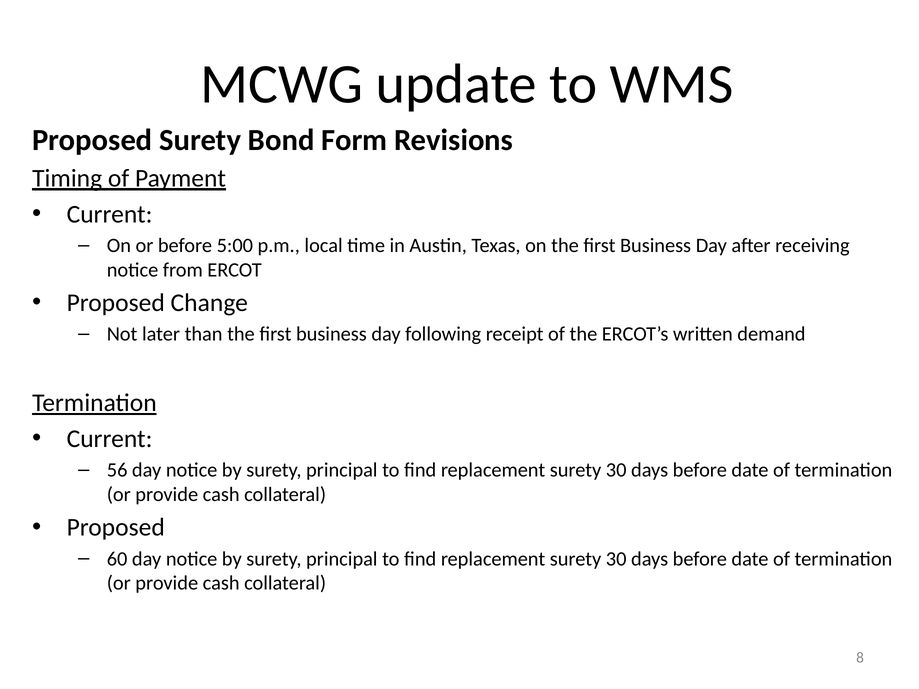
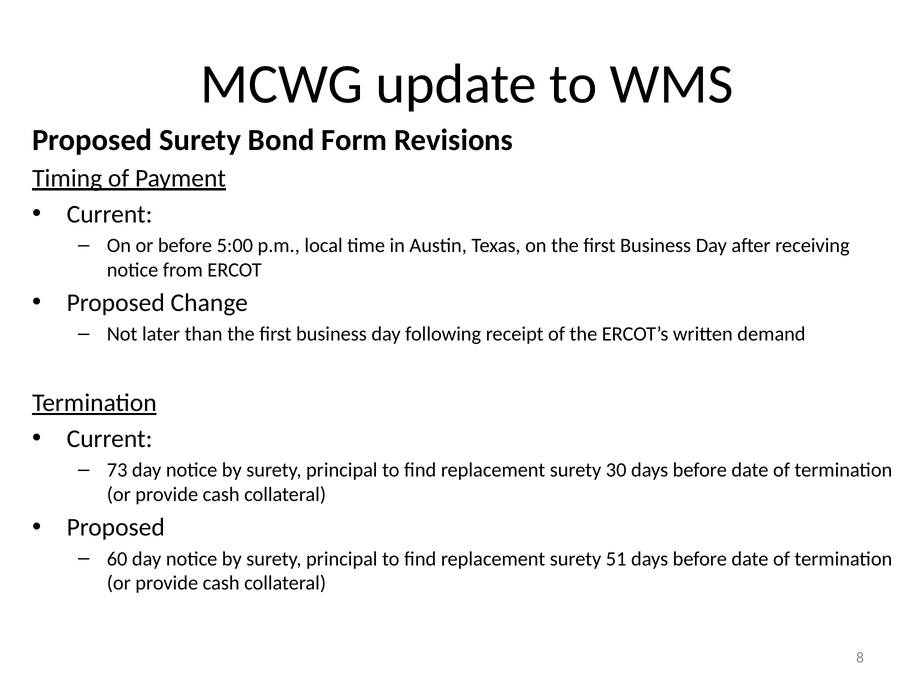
56: 56 -> 73 (117, 470)
30: 30 -> 51 (616, 559)
